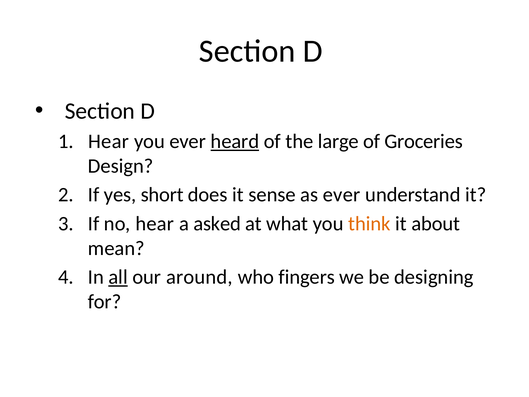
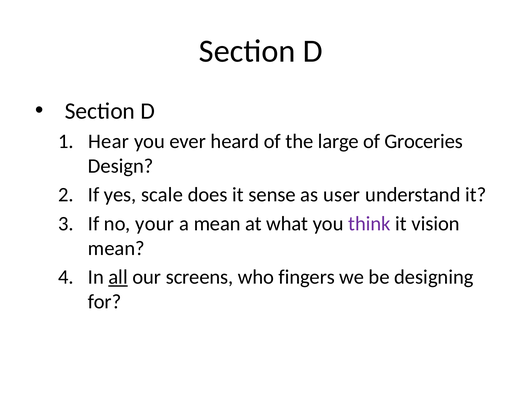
heard underline: present -> none (235, 141)
short: short -> scale (162, 195)
as ever: ever -> user (342, 195)
no hear: hear -> your (155, 223)
a asked: asked -> mean (217, 223)
think colour: orange -> purple (369, 223)
about: about -> vision (436, 223)
around: around -> screens (200, 277)
